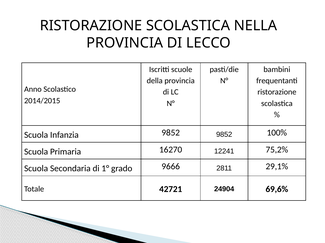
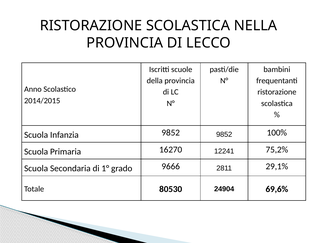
42721: 42721 -> 80530 (171, 190)
